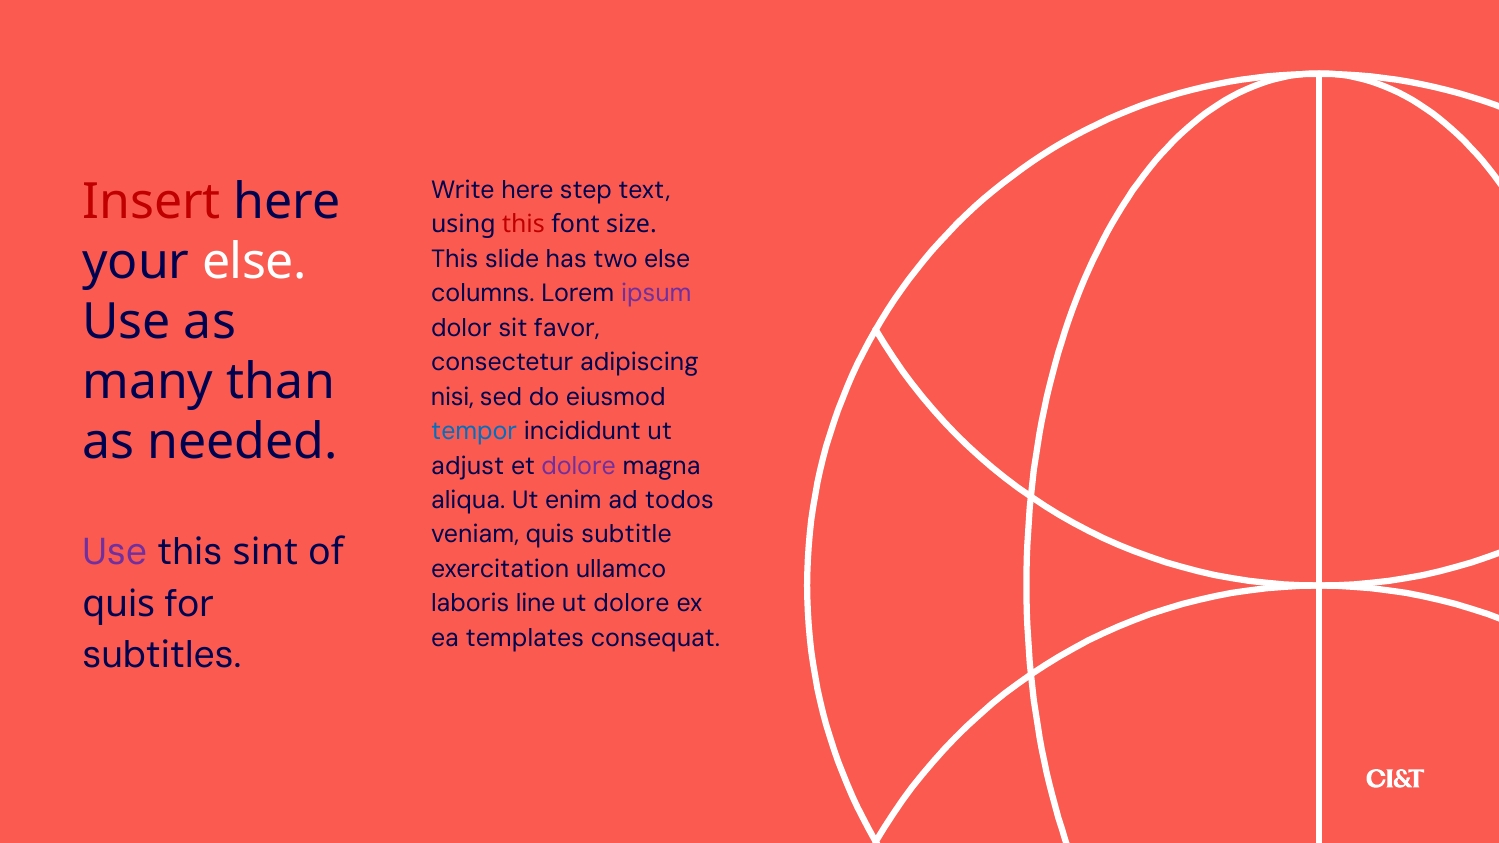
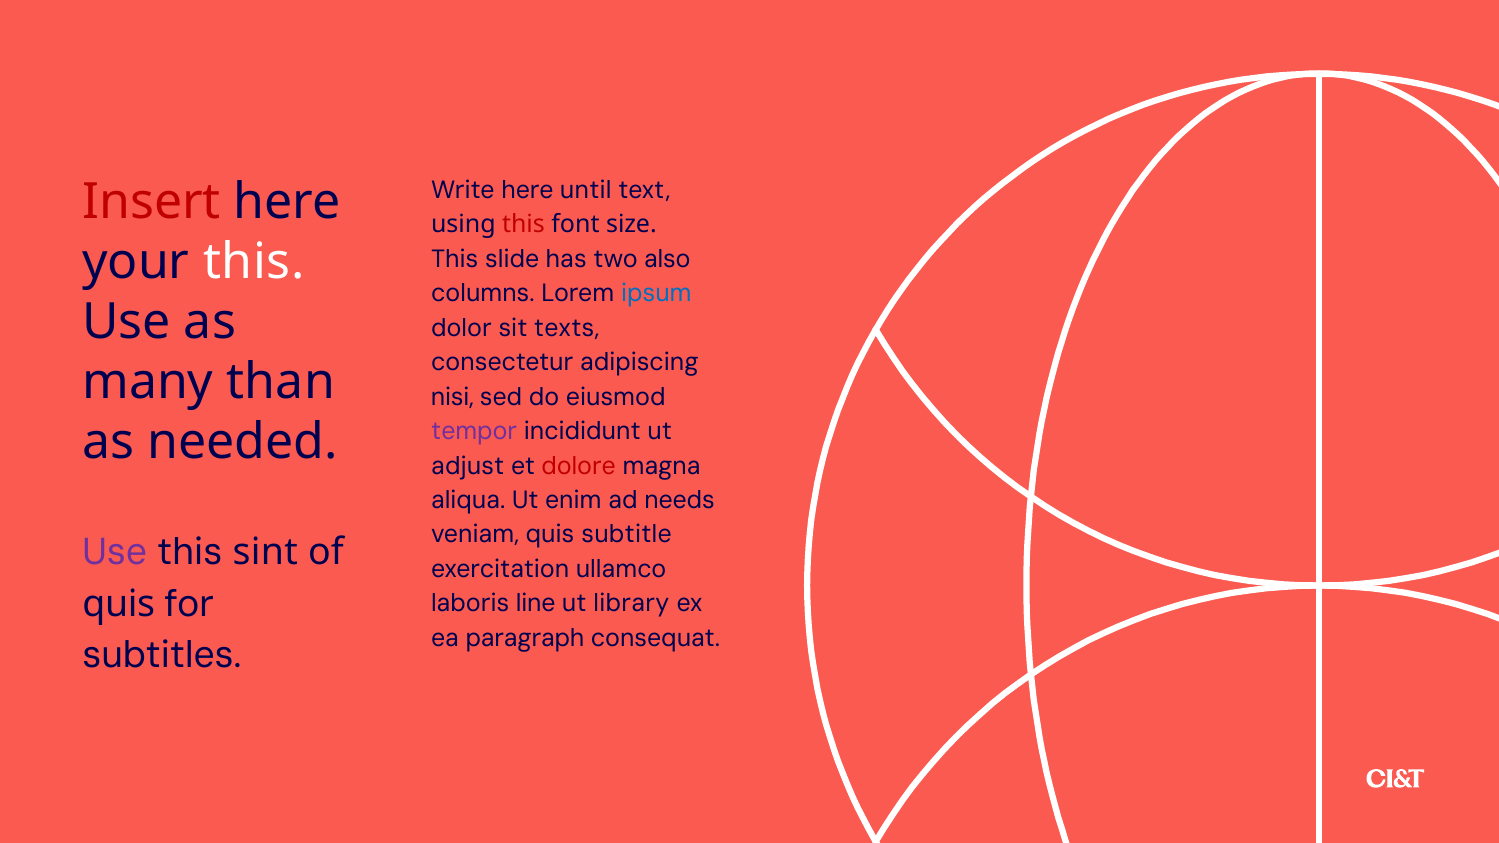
step: step -> until (586, 190)
your else: else -> this (254, 262)
two else: else -> also (667, 259)
ipsum colour: purple -> blue (656, 294)
favor: favor -> texts (567, 328)
tempor colour: blue -> purple (474, 431)
dolore colour: purple -> red (579, 466)
todos: todos -> needs (680, 500)
ut dolore: dolore -> library (631, 604)
templates: templates -> paragraph (525, 638)
